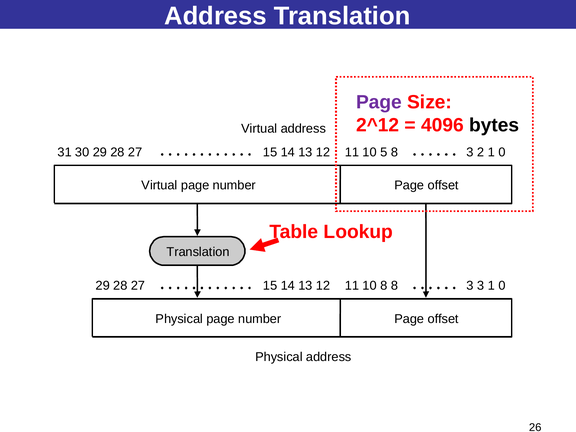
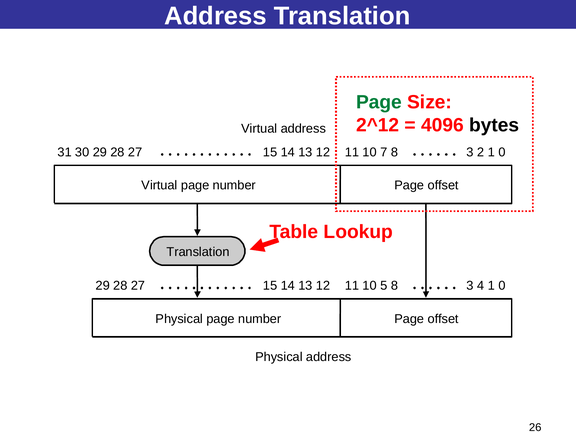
Page colour: purple -> green (379, 102)
5: 5 -> 7 (384, 152)
8: 8 -> 5 (384, 286)
3 3: 3 -> 4 (481, 286)
